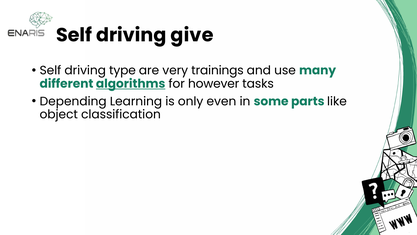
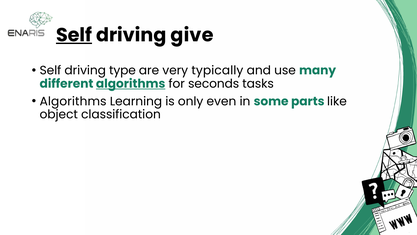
Self underline: none -> present (74, 35)
trainings: trainings -> typically (217, 71)
however: however -> seconds (214, 84)
Depending: Depending -> Algorithms (73, 101)
